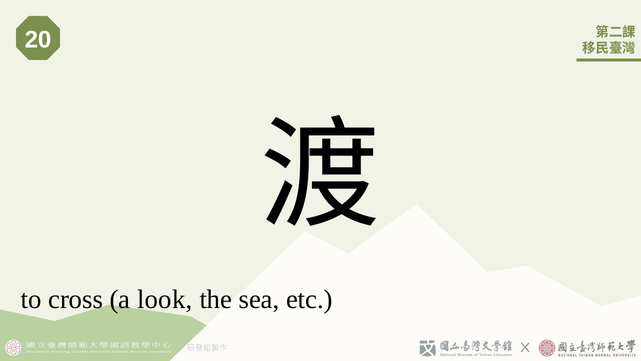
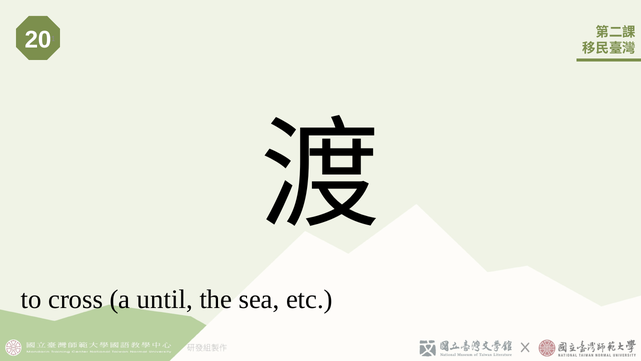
look: look -> until (165, 299)
